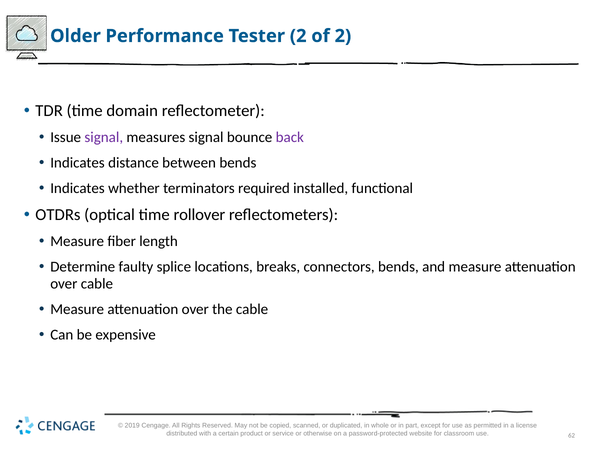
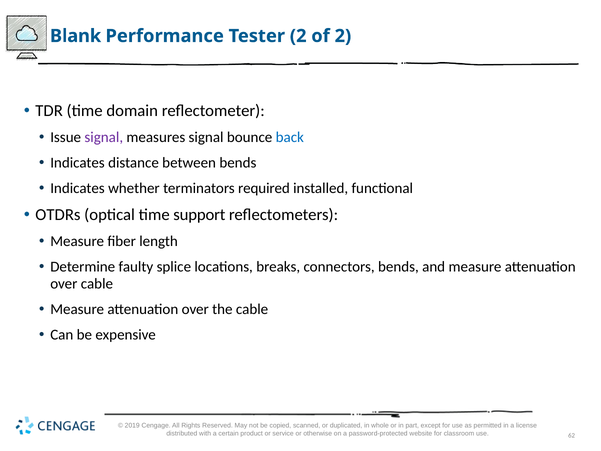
Older: Older -> Blank (76, 36)
back colour: purple -> blue (290, 137)
rollover: rollover -> support (199, 215)
